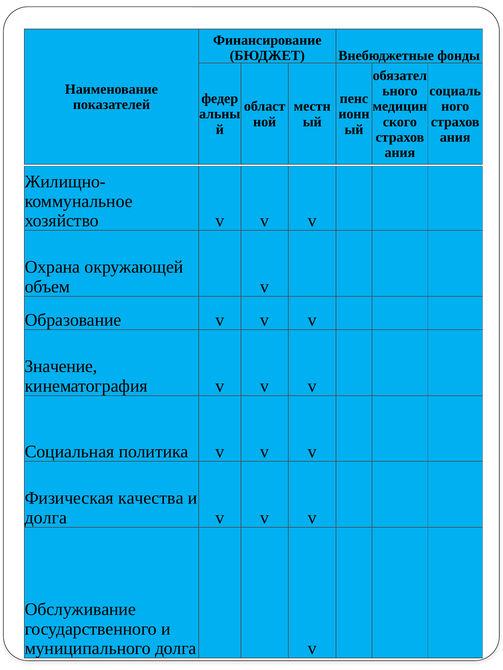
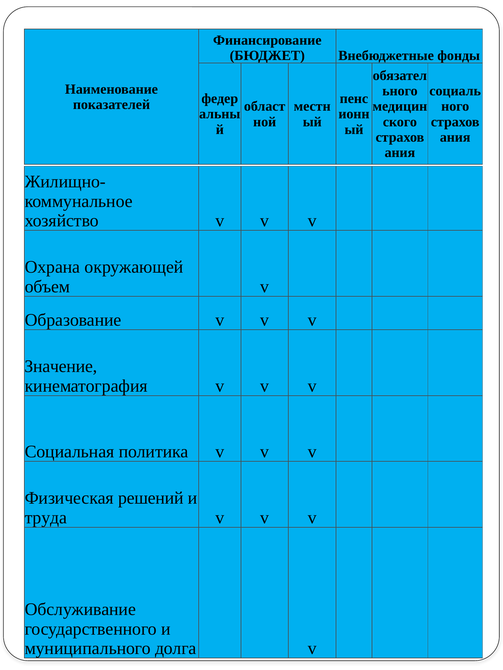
качества: качества -> решений (151, 499)
долга: долга -> труда (46, 518)
